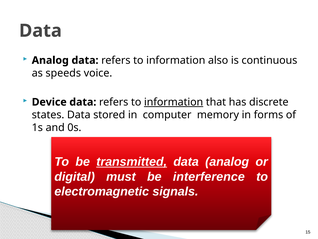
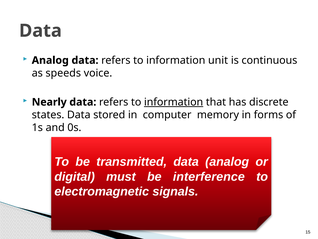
also: also -> unit (218, 60)
Device: Device -> Nearly (49, 102)
transmitted underline: present -> none (132, 161)
